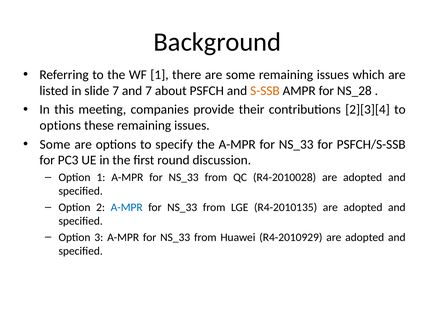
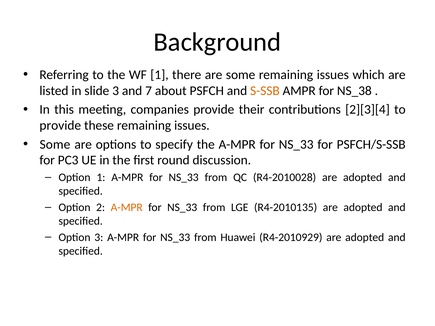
slide 7: 7 -> 3 (116, 91)
NS_28: NS_28 -> NS_38 (354, 91)
options: options -> provide (60, 126)
A-MPR colour: blue -> orange (127, 207)
